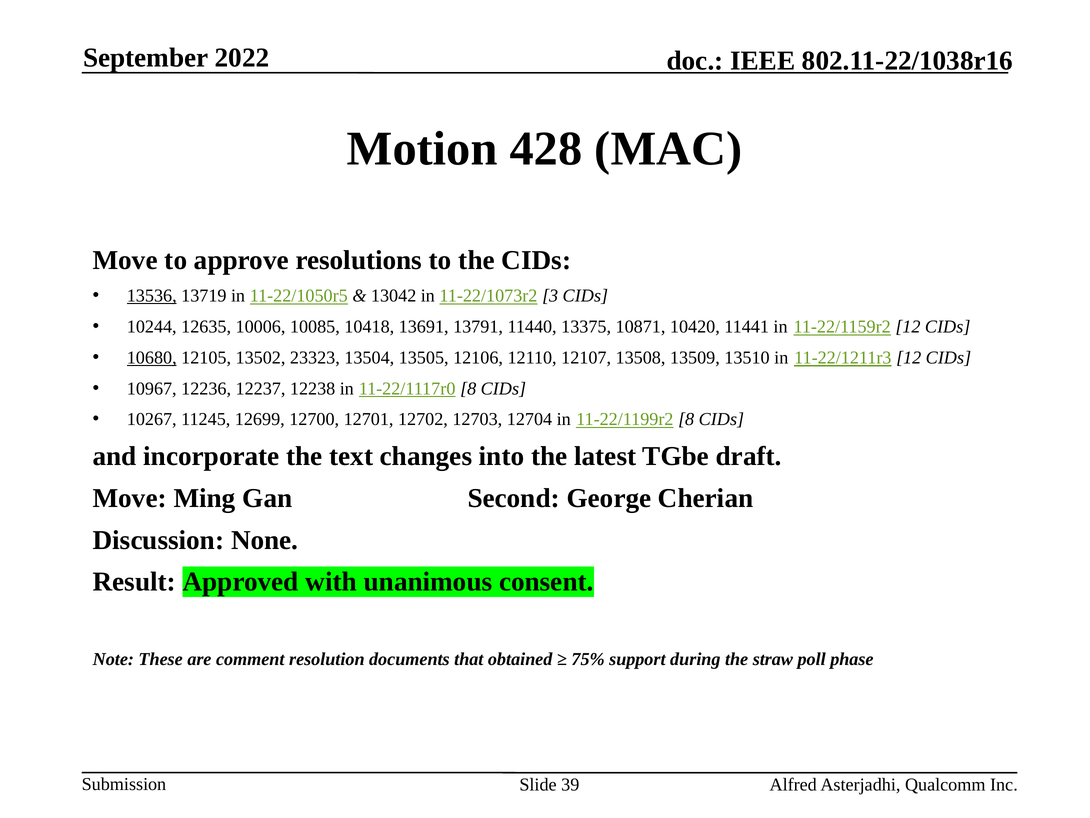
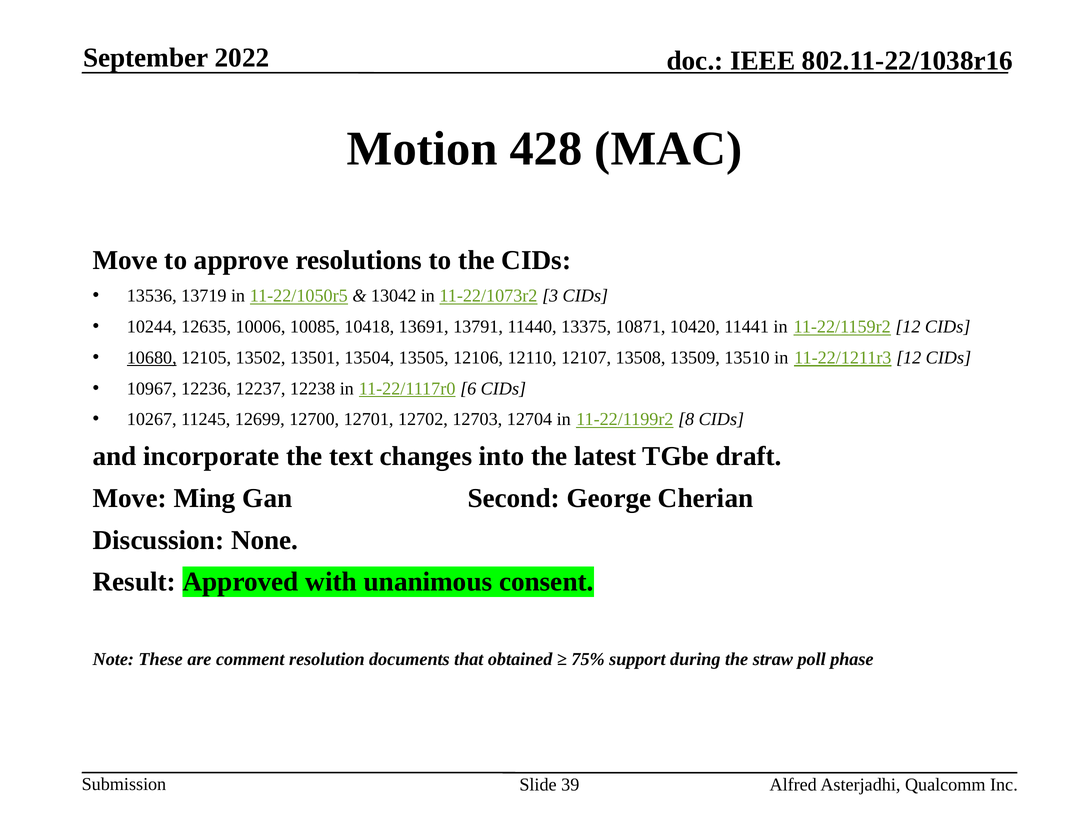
13536 underline: present -> none (152, 296)
23323: 23323 -> 13501 (315, 357)
11-22/1117r0 8: 8 -> 6 (468, 388)
